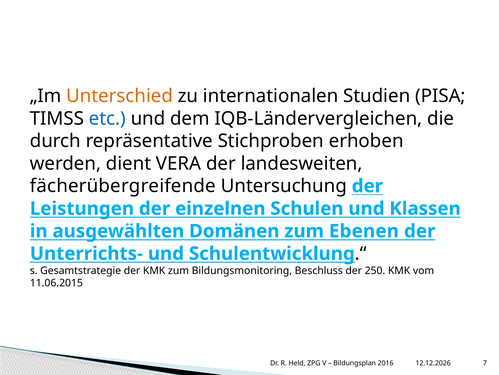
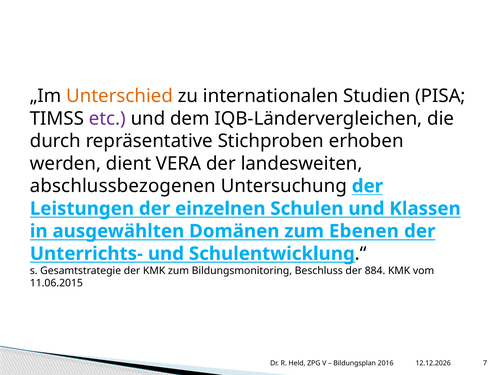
etc colour: blue -> purple (107, 118)
fächerübergreifende: fächerübergreifende -> abschlussbezogenen (123, 186)
250: 250 -> 884 (375, 270)
